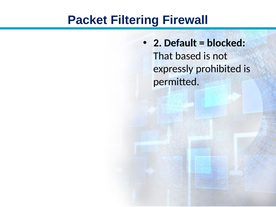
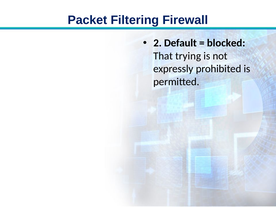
based: based -> trying (188, 56)
